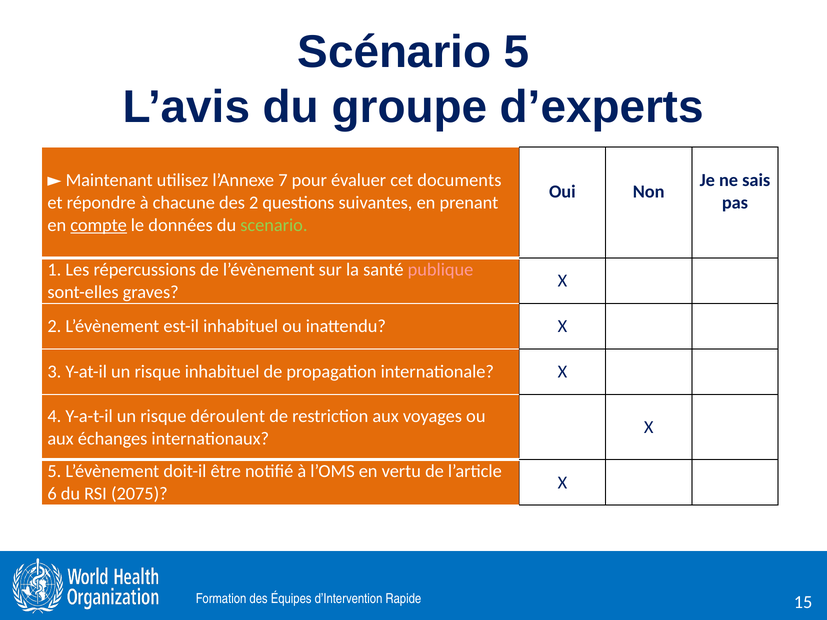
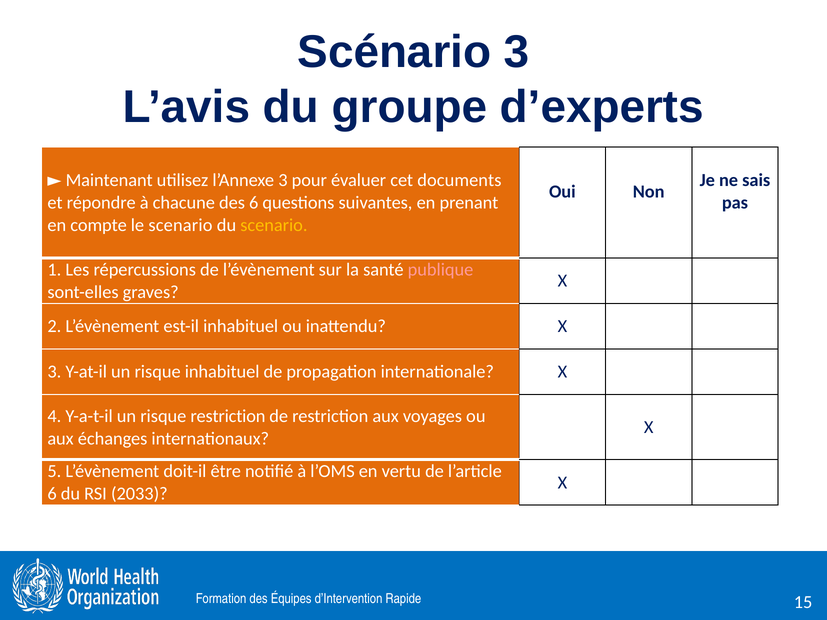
Scénario 5: 5 -> 3 (517, 52)
l’Annexe 7: 7 -> 3 (283, 180)
des 2: 2 -> 6 (254, 203)
compte underline: present -> none (99, 225)
le données: données -> scenario (180, 225)
scenario colour: light green -> yellow (274, 225)
risque déroulent: déroulent -> restriction (228, 416)
2075: 2075 -> 2033 (139, 494)
